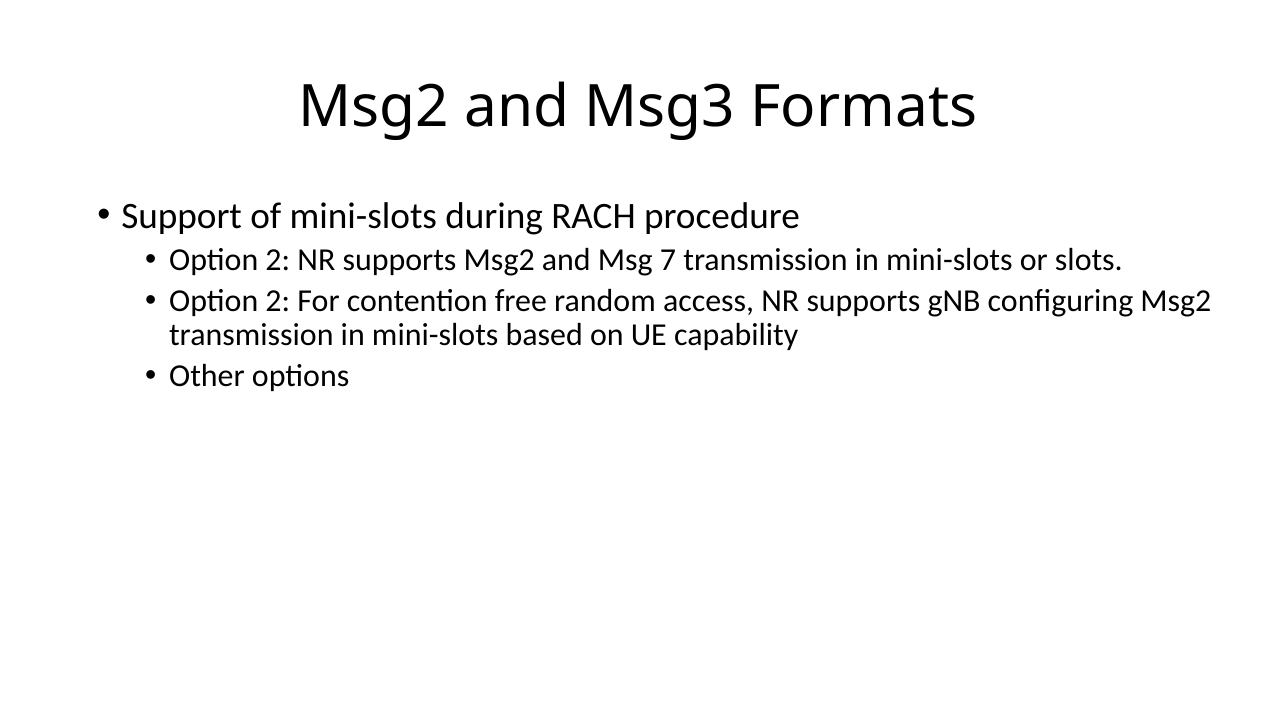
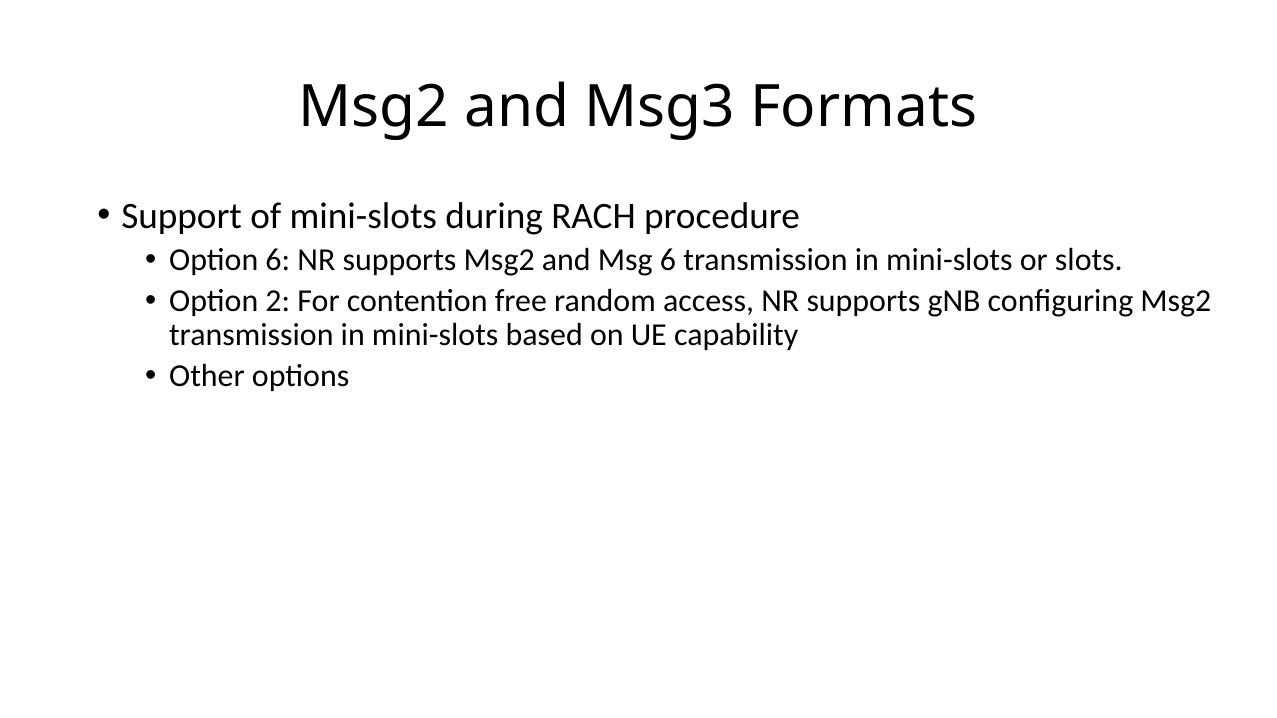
2: 2 -> 6 (278, 260)
Msg 7: 7 -> 6 (668, 260)
